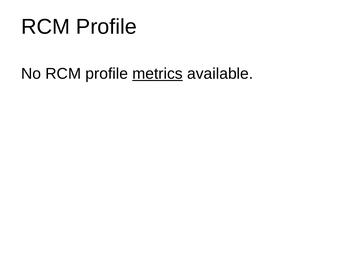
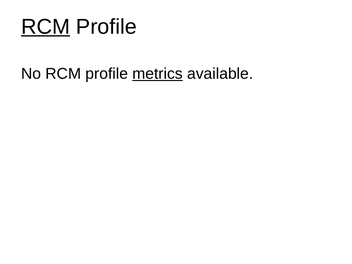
RCM underline: none -> present (46, 27)
